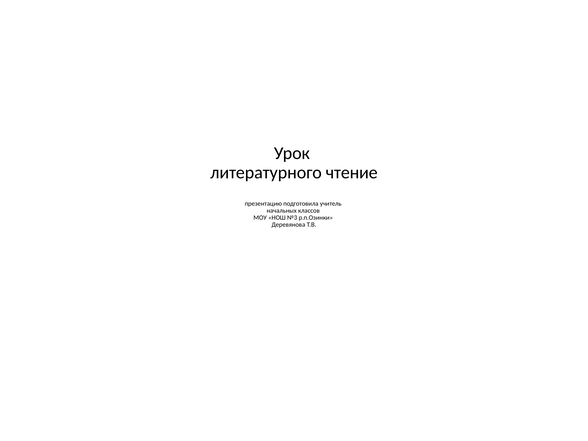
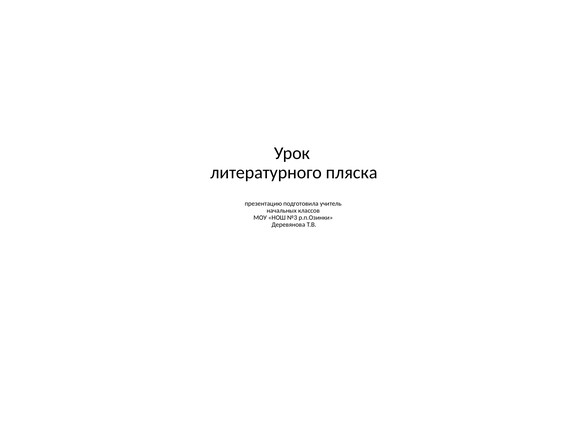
чтение: чтение -> пляска (352, 173)
